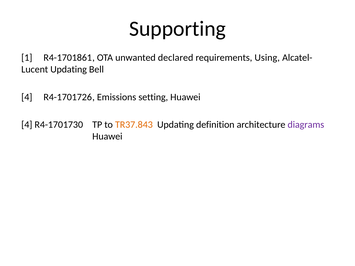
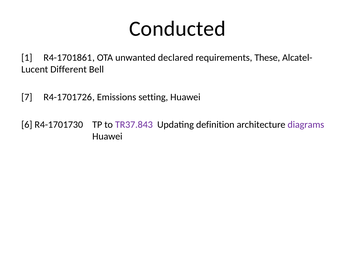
Supporting: Supporting -> Conducted (177, 29)
Using: Using -> These (267, 58)
Updating: Updating -> Different (69, 69)
4: 4 -> 7 (27, 97)
4: 4 -> 6 (27, 125)
TR37.843 colour: orange -> purple (134, 125)
